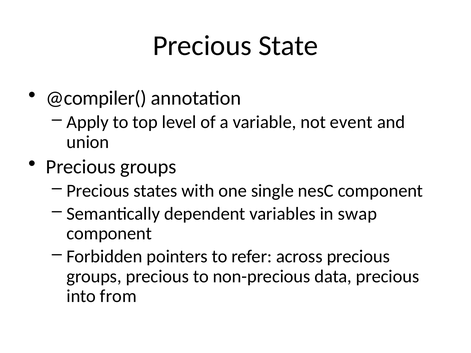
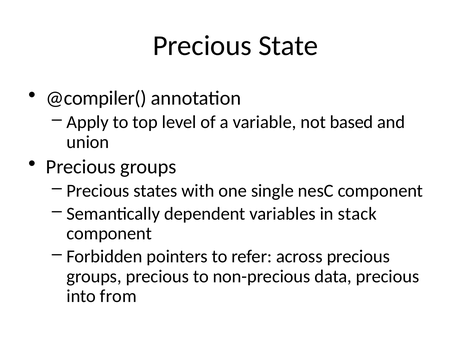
event: event -> based (352, 122)
swap: swap -> stack (357, 214)
